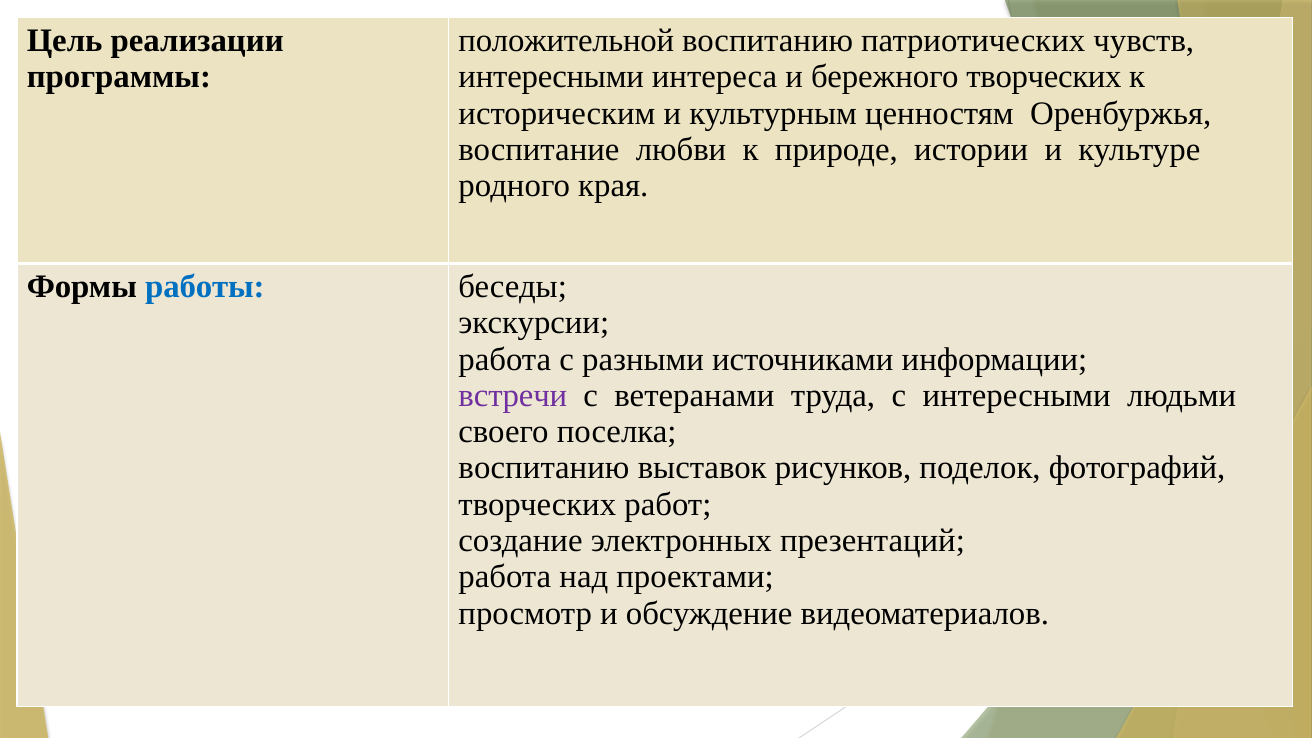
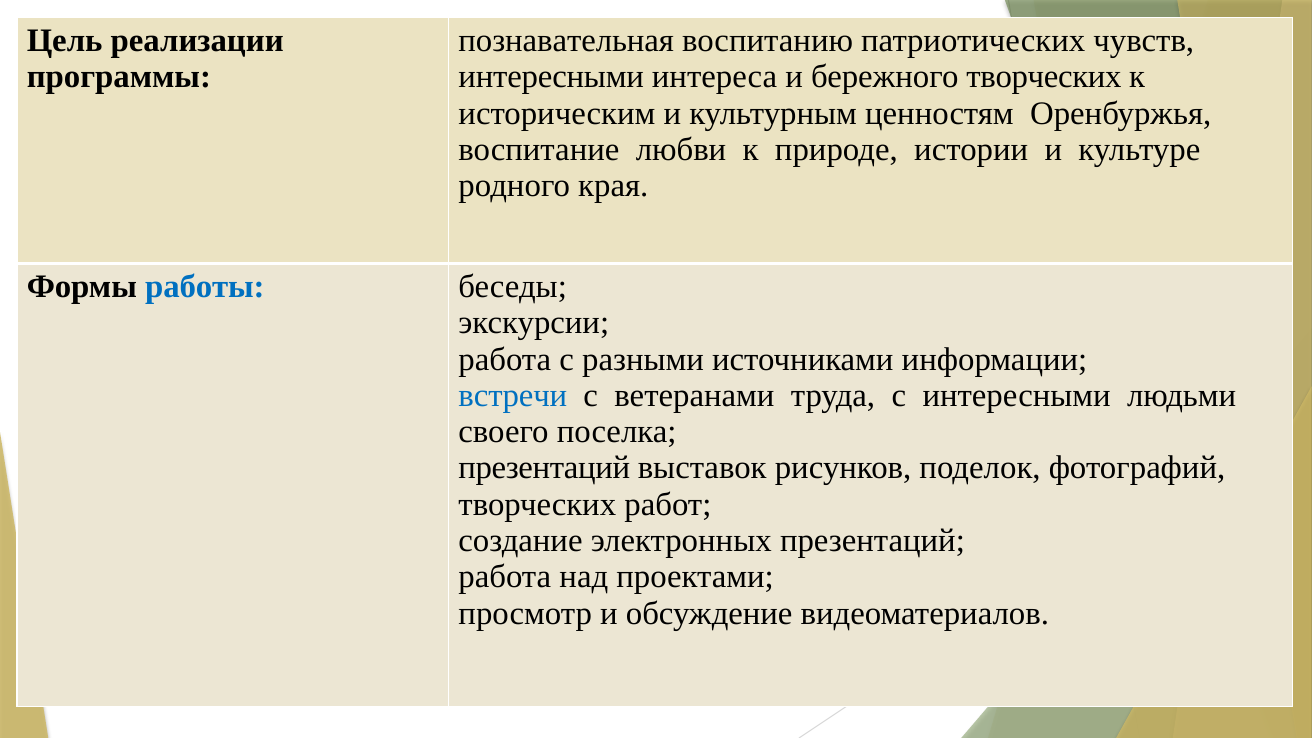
положительной: положительной -> познавательная (566, 41)
встречи colour: purple -> blue (513, 396)
воспитанию: воспитанию -> презентаций (544, 468)
